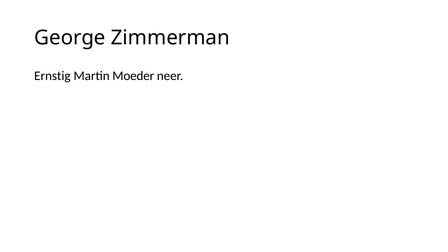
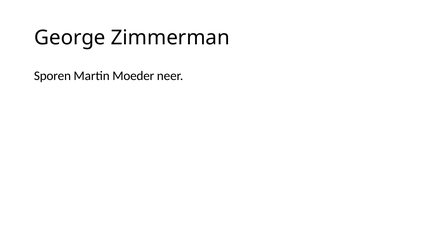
Ernstig: Ernstig -> Sporen (52, 76)
